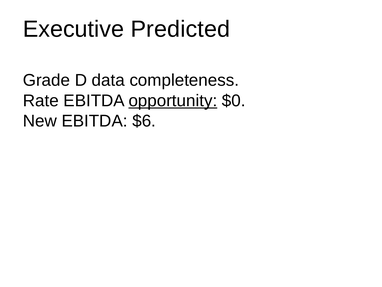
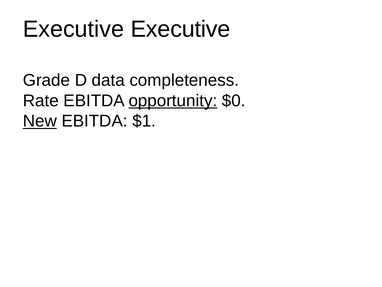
Executive Predicted: Predicted -> Executive (180, 29)
New underline: none -> present (40, 121)
$6: $6 -> $1 (144, 121)
